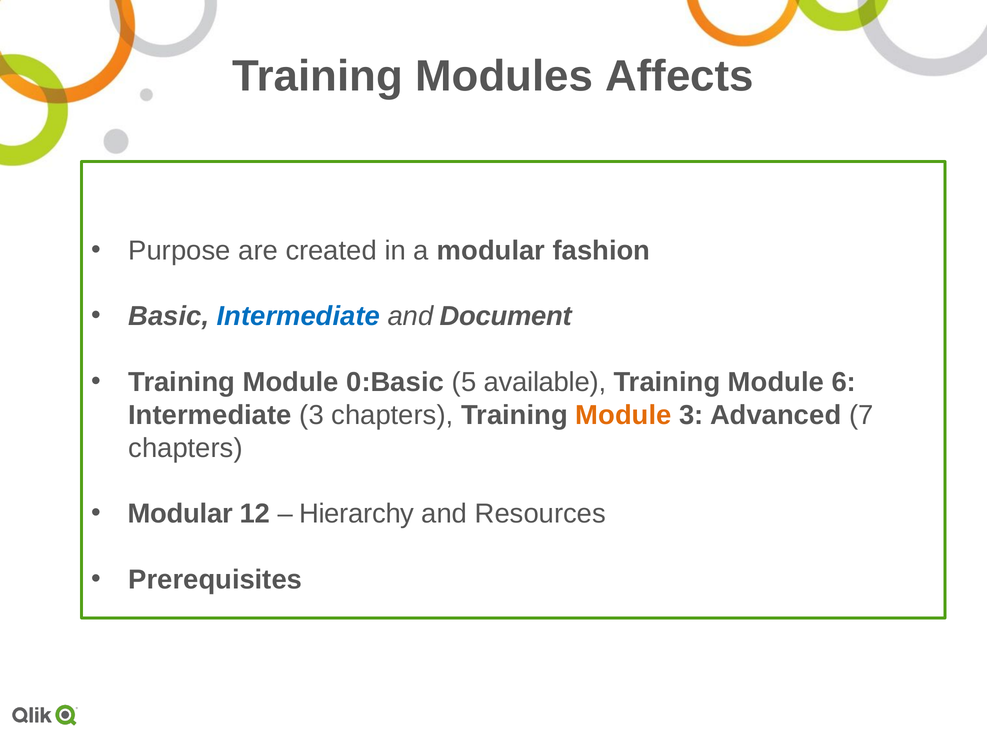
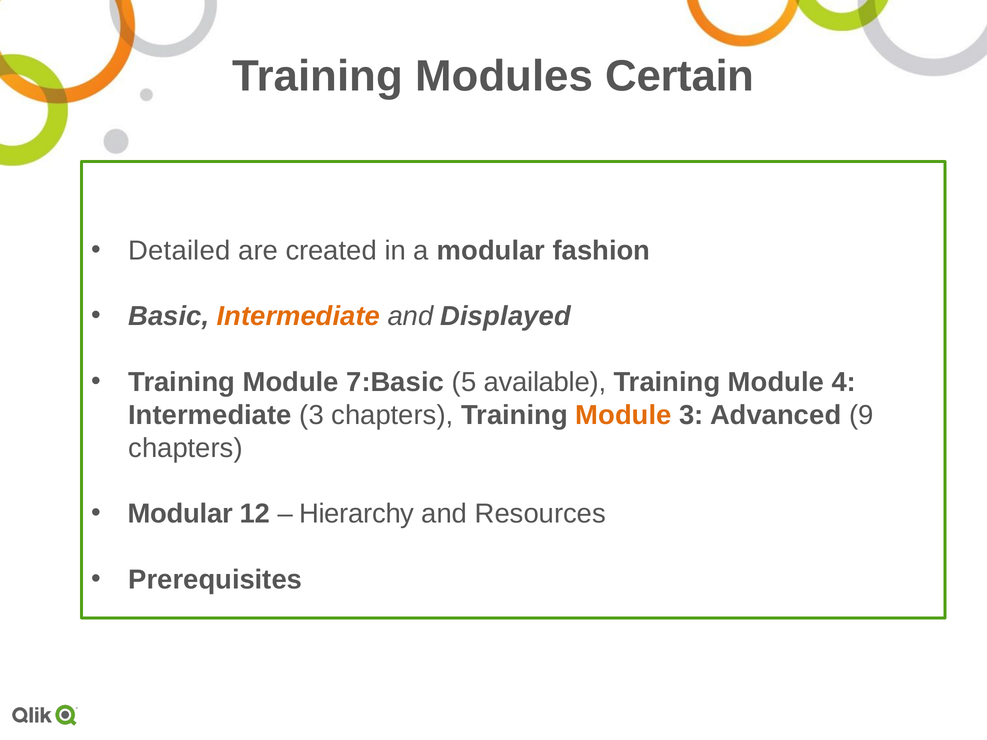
Affects: Affects -> Certain (680, 76)
Purpose: Purpose -> Detailed (179, 251)
Intermediate colour: blue -> orange (298, 317)
Document: Document -> Displayed (506, 317)
0:Basic: 0:Basic -> 7:Basic (395, 382)
6: 6 -> 4 (844, 382)
7: 7 -> 9 (861, 415)
